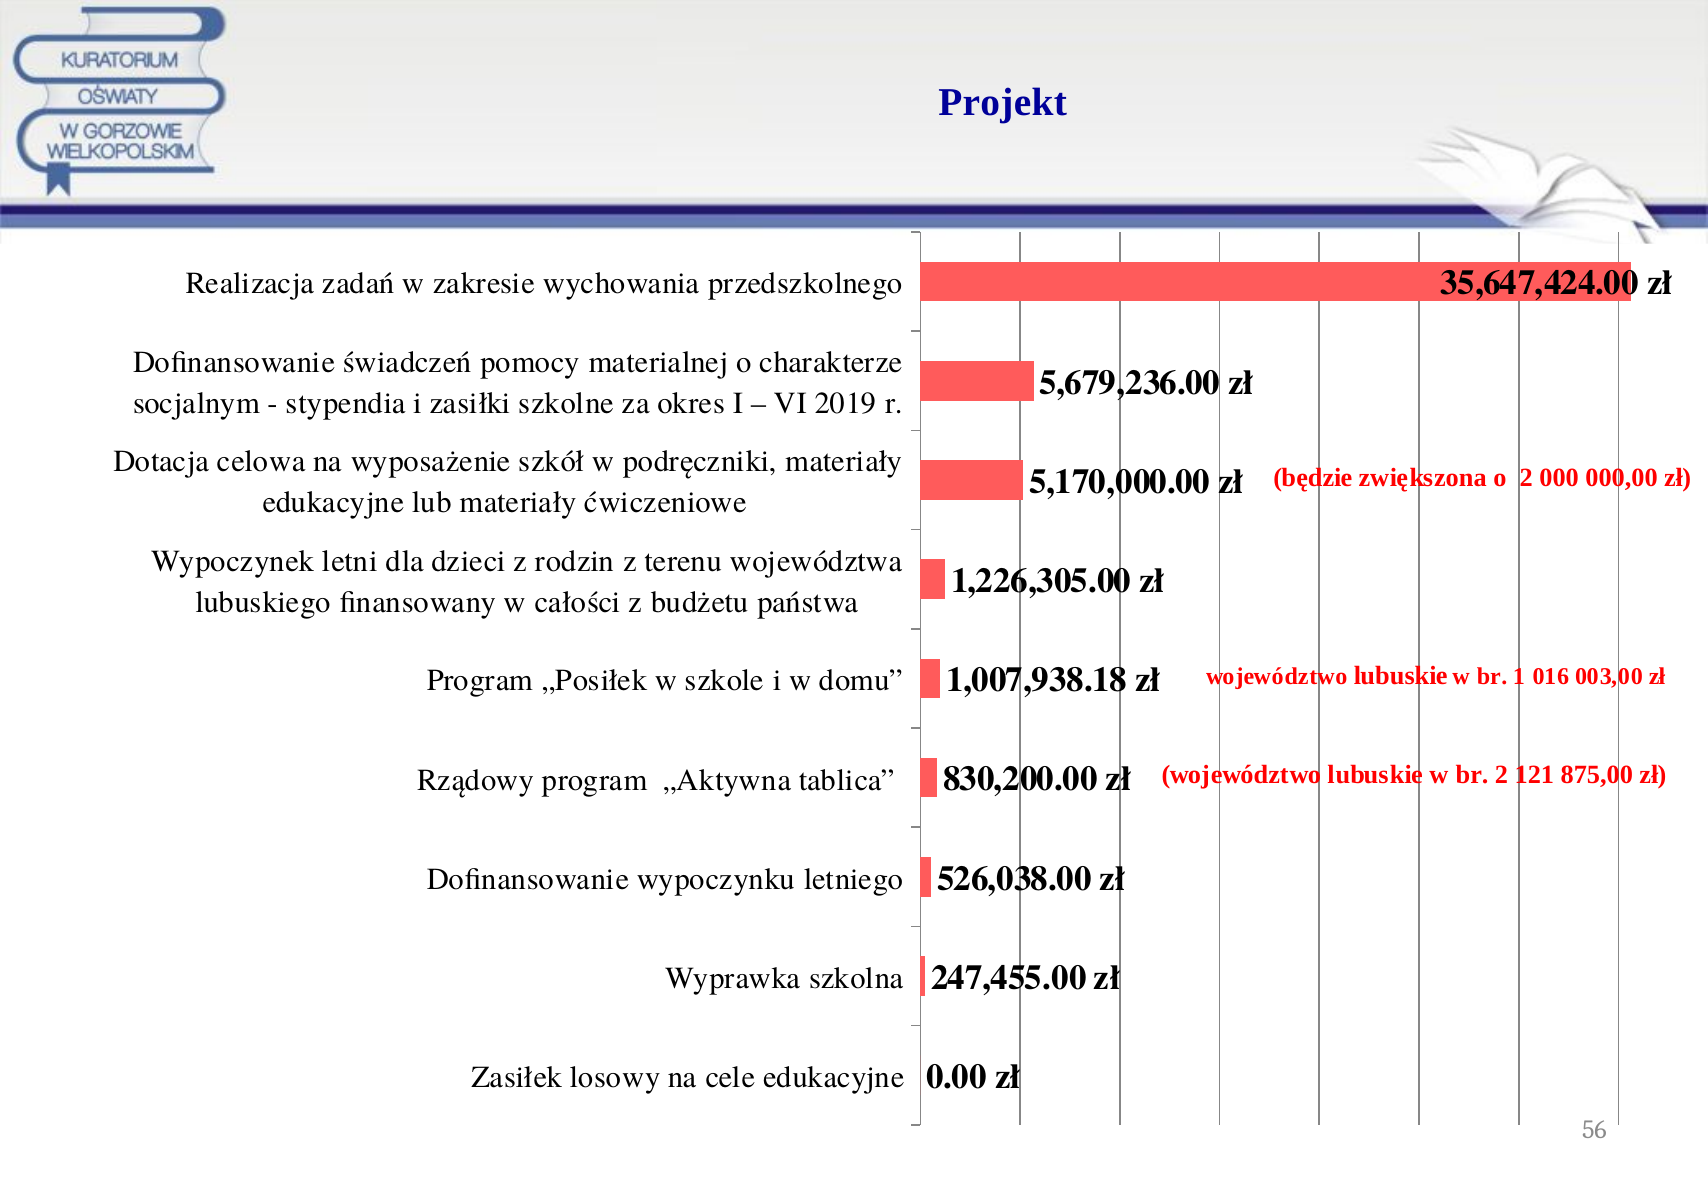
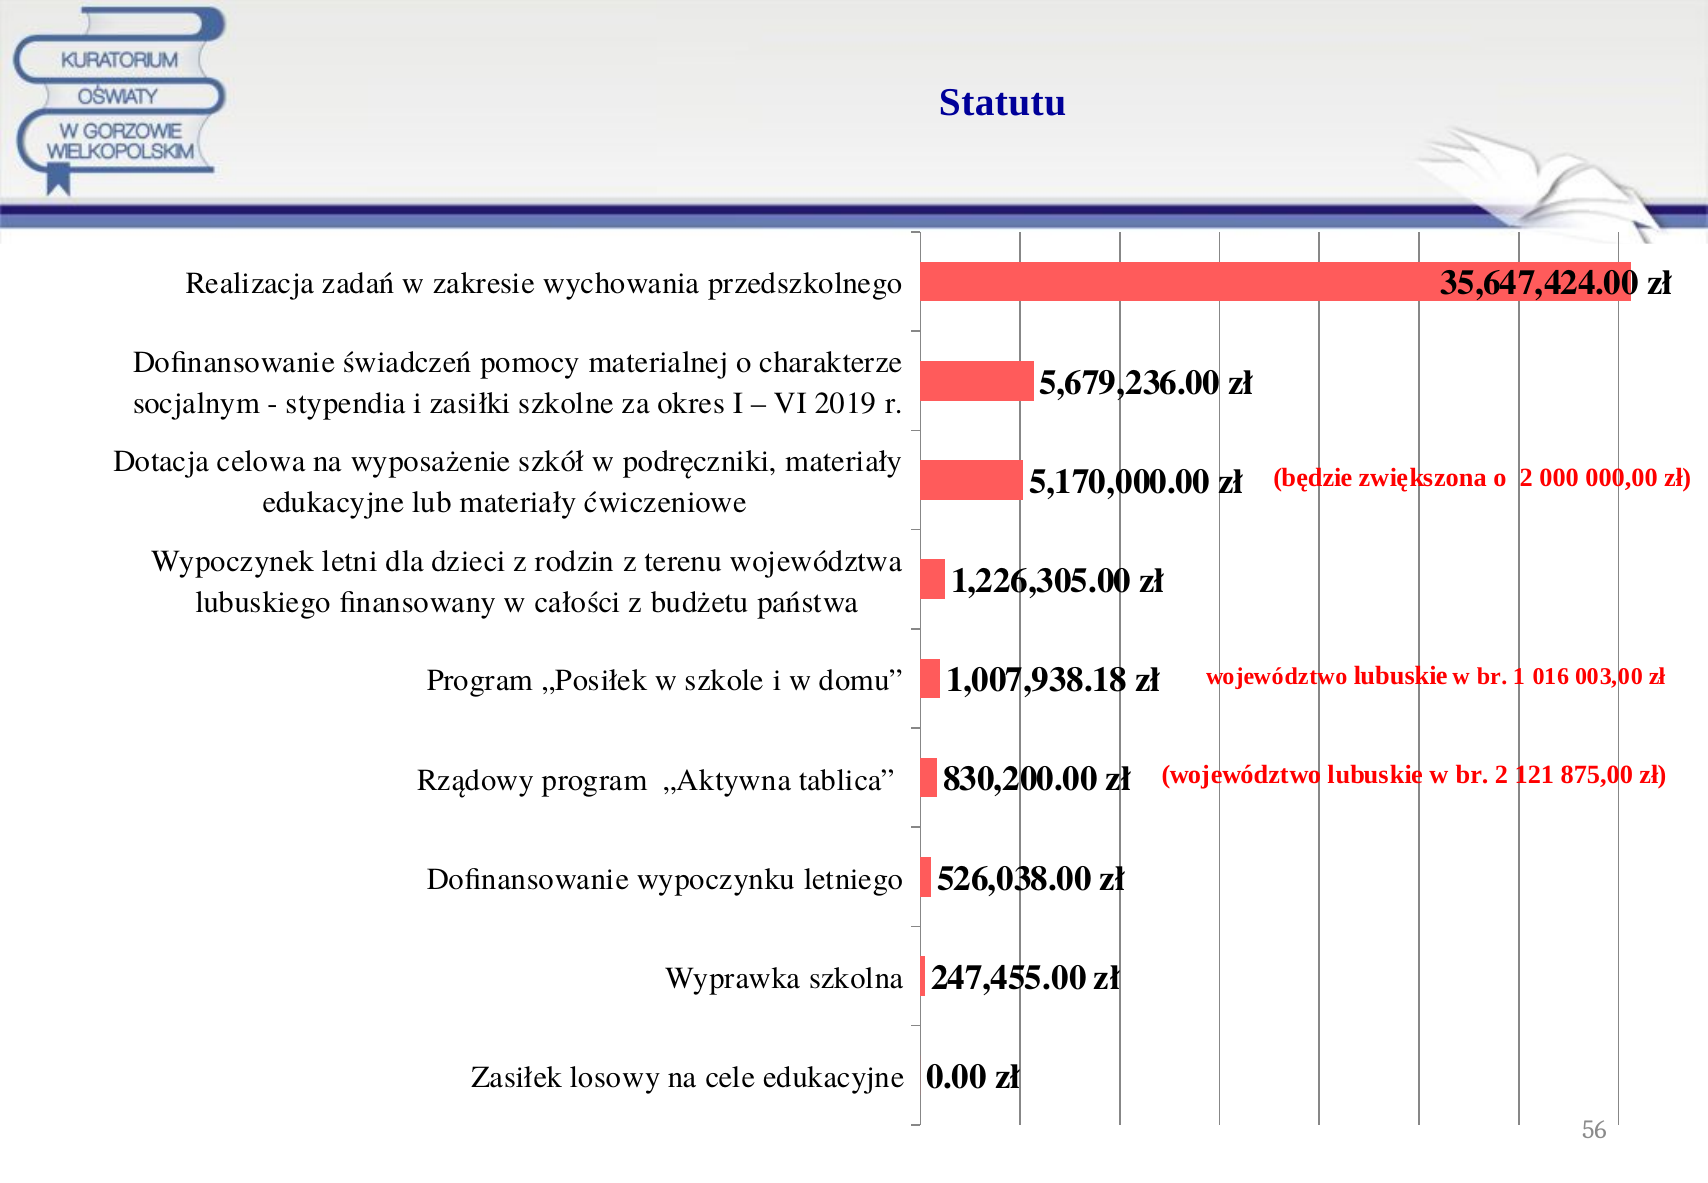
Projekt: Projekt -> Statutu (1003, 103)
